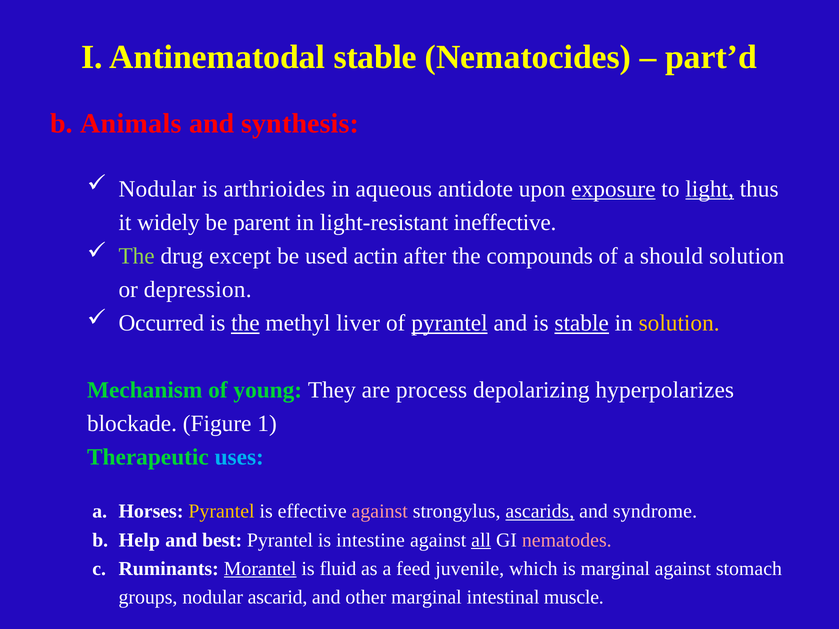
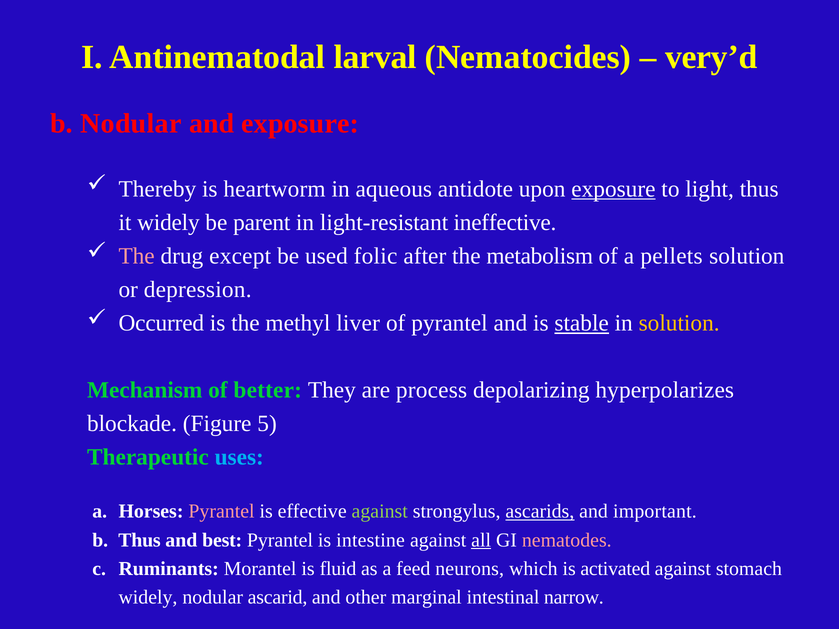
Antinematodal stable: stable -> larval (375, 57)
part’d: part’d -> very’d (711, 57)
b Animals: Animals -> Nodular (131, 124)
and synthesis: synthesis -> exposure (300, 124)
Nodular: Nodular -> Thereby (157, 189)
arthrioides: arthrioides -> heartworm (275, 189)
light underline: present -> none (710, 189)
The colour: light green -> pink (137, 256)
actin: actin -> folic (376, 256)
compounds: compounds -> metabolism (540, 256)
should: should -> pellets (671, 256)
the underline: present -> none (245, 323)
pyrantel underline: present -> none (449, 323)
young: young -> better (268, 390)
1: 1 -> 5 (267, 424)
Pyrantel colour: yellow -> pink (222, 512)
against colour: pink -> light green (380, 512)
syndrome: syndrome -> important (655, 512)
b Help: Help -> Thus (140, 540)
Morantel underline: present -> none (260, 569)
juvenile: juvenile -> neurons (470, 569)
is marginal: marginal -> activated (615, 569)
groups: groups -> widely (148, 597)
muscle: muscle -> narrow (574, 597)
